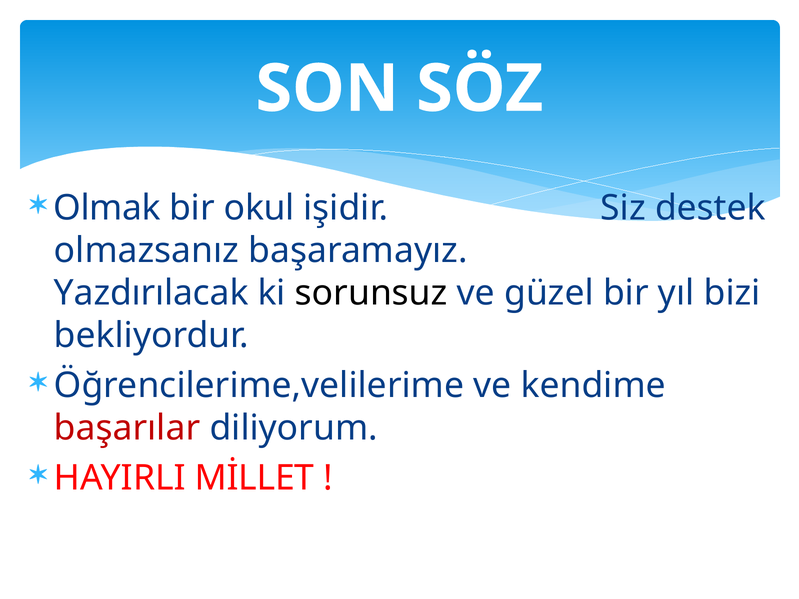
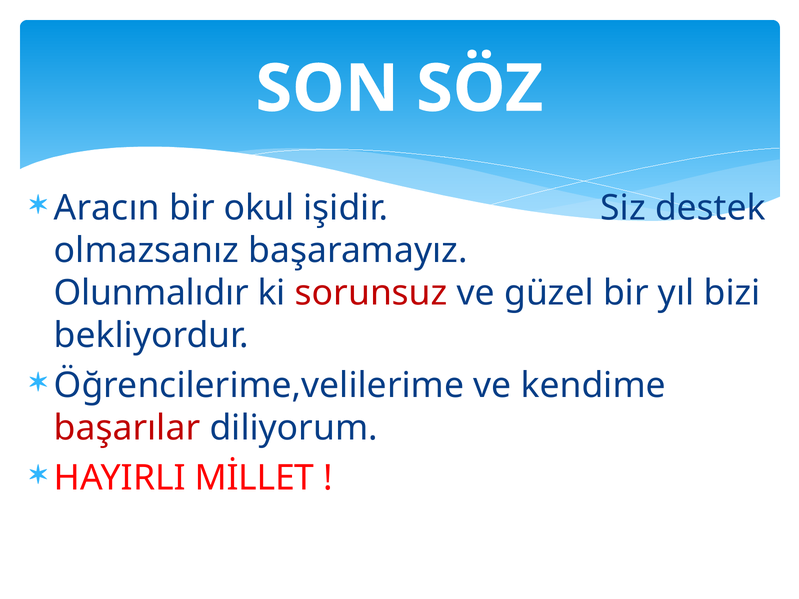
Olmak: Olmak -> Aracın (107, 208)
Yazdırılacak: Yazdırılacak -> Olunmalıdır (151, 293)
sorunsuz colour: black -> red (371, 293)
